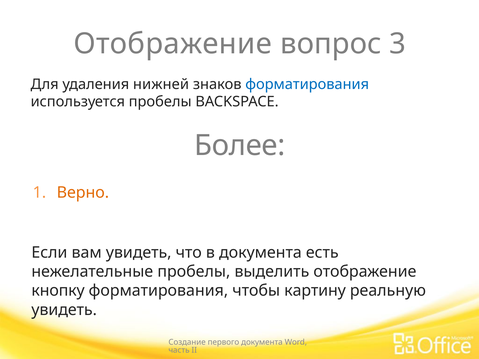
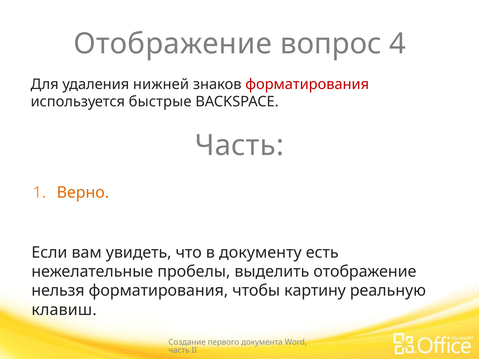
3: 3 -> 4 (398, 44)
форматирования colour: blue -> red (307, 84)
используется пробелы: пробелы -> быстрые (160, 102)
Более: Более -> Часть (239, 146)
в документа: документа -> документу (260, 253)
кнопку: кнопку -> нельзя (58, 291)
увидеть: увидеть -> клавиш (64, 310)
